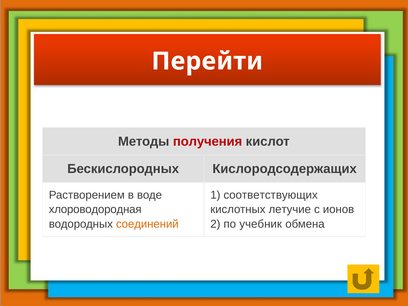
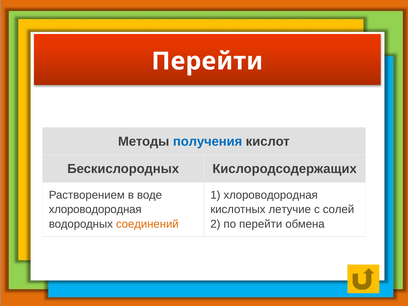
получения colour: red -> blue (208, 141)
1 соответствующих: соответствующих -> хлороводородная (271, 195)
ионов: ионов -> солей (339, 210)
по учебник: учебник -> перейти (261, 224)
